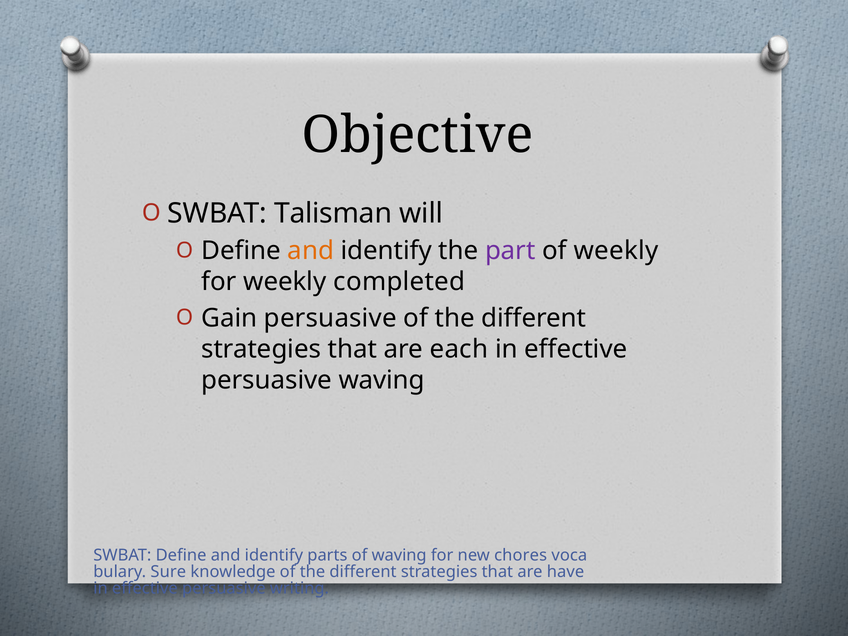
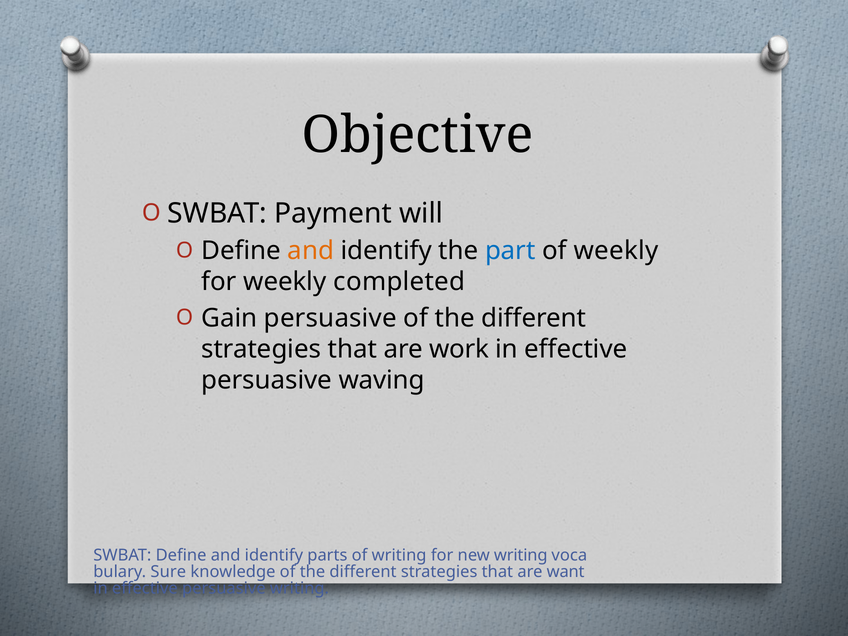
Talisman: Talisman -> Payment (333, 213)
part colour: purple -> blue (510, 251)
each: each -> work (459, 349)
of waving: waving -> writing (399, 555)
new chores: chores -> writing (521, 555)
have: have -> want (566, 572)
